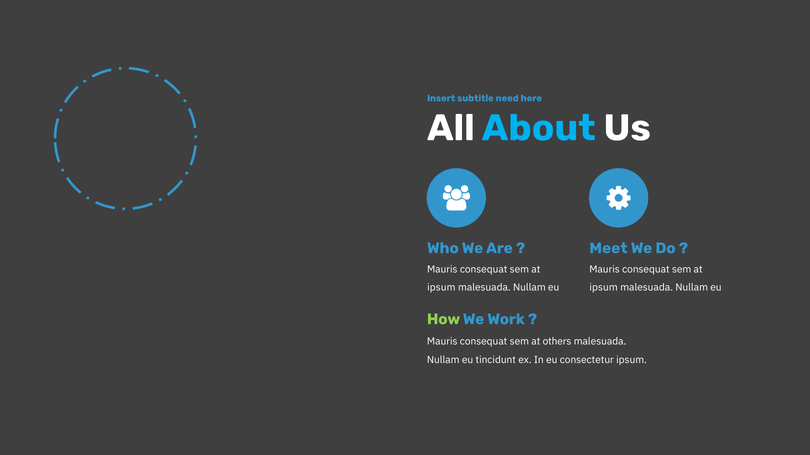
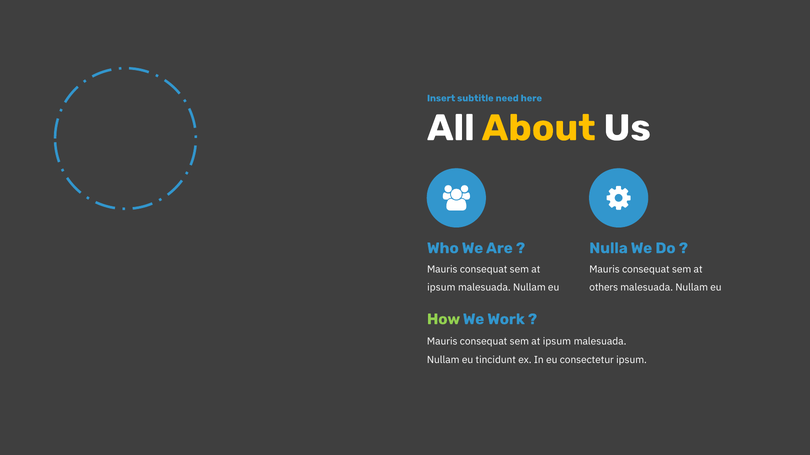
About colour: light blue -> yellow (539, 128)
Meet: Meet -> Nulla (609, 248)
ipsum: ipsum -> others (604, 288)
others: others -> ipsum (557, 342)
